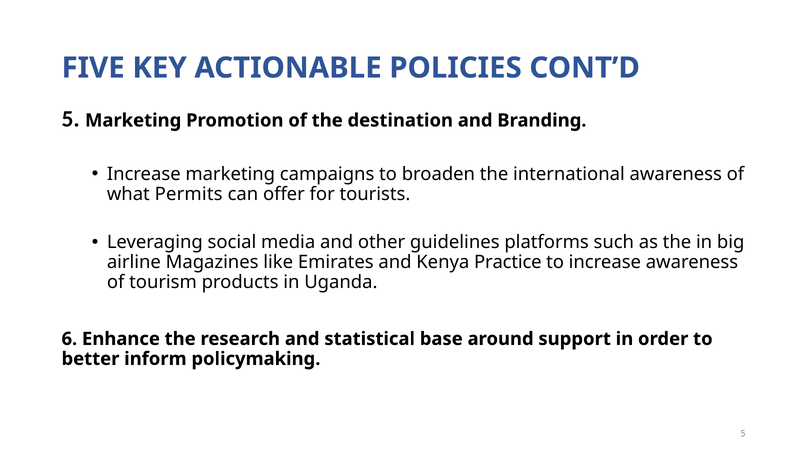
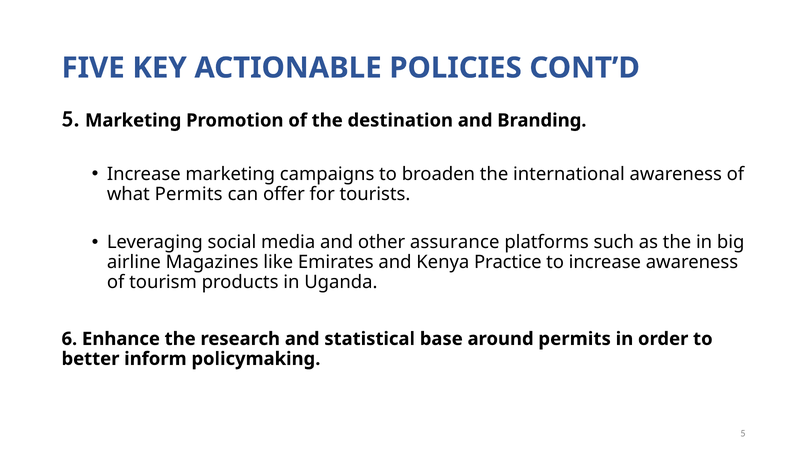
guidelines: guidelines -> assurance (455, 242)
around support: support -> permits (575, 339)
